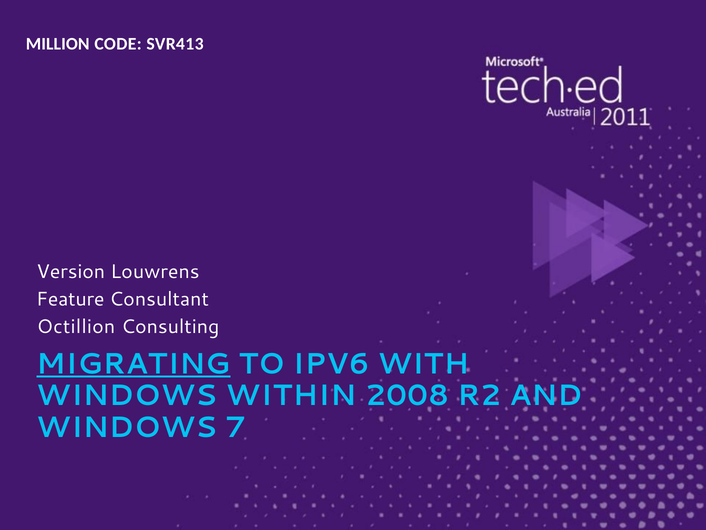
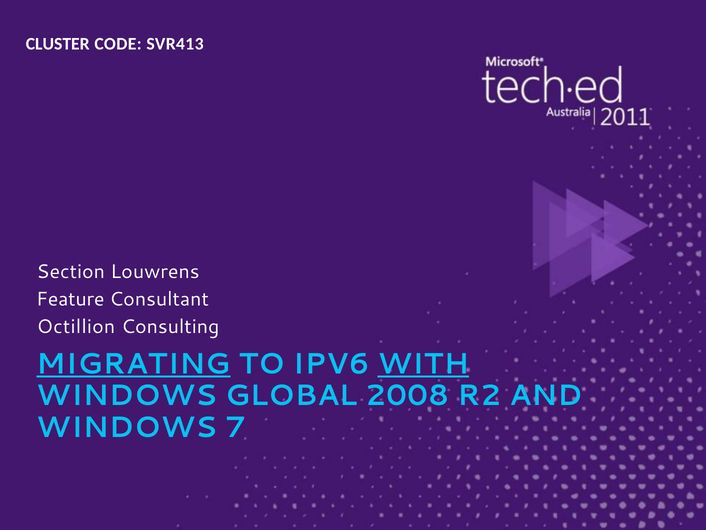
MILLION: MILLION -> CLUSTER (58, 44)
Version: Version -> Section (71, 271)
WITH underline: none -> present (423, 363)
WITHIN: WITHIN -> GLOBAL (291, 395)
